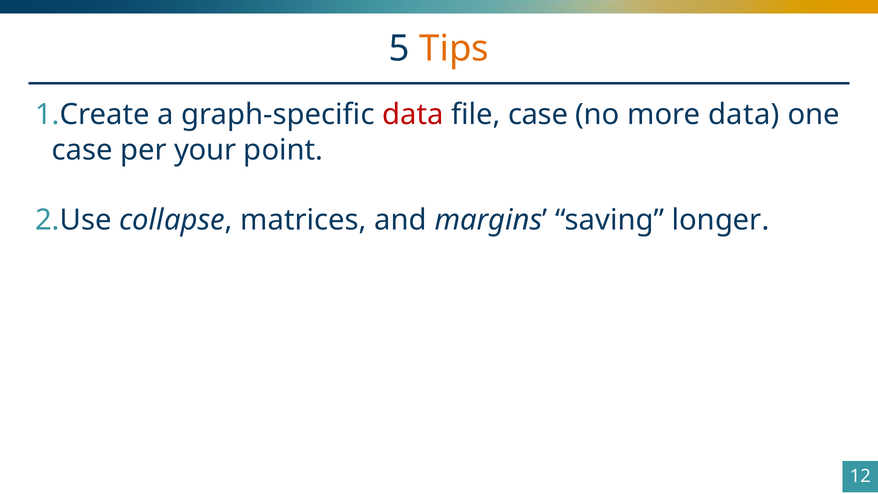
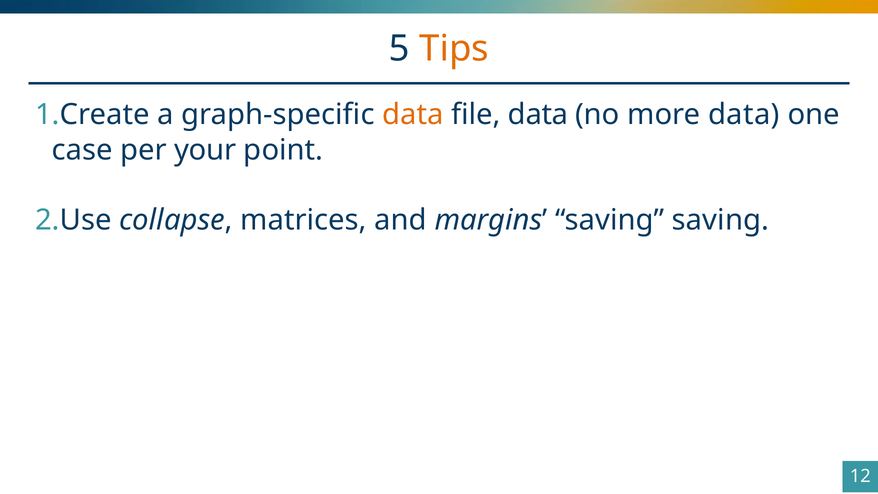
data colour: red -> orange (413, 115)
file case: case -> data (538, 115)
saving longer: longer -> saving (721, 220)
